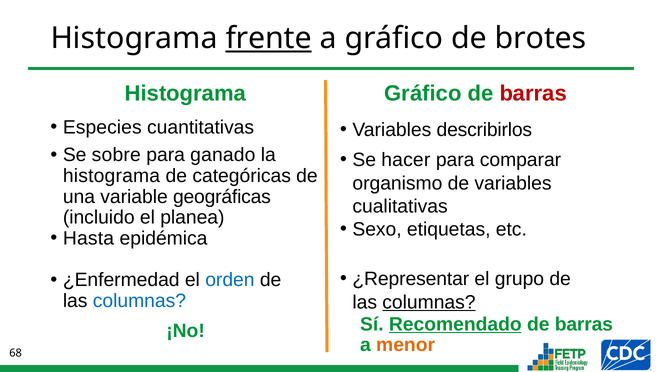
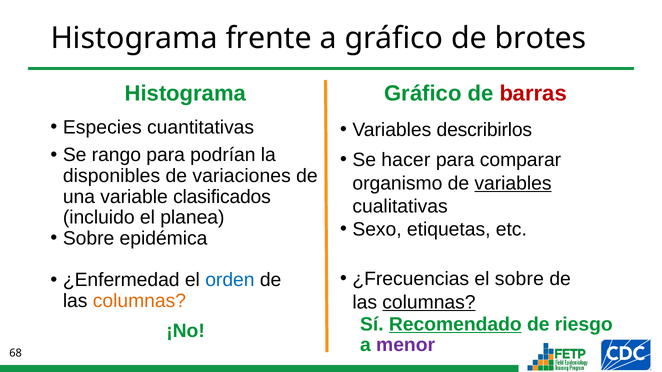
frente underline: present -> none (269, 39)
sobre: sobre -> rango (116, 155)
ganado: ganado -> podrían (223, 155)
histograma: histograma -> disponibles (112, 176)
categóricas: categóricas -> variaciones (242, 176)
variables underline: none -> present (513, 183)
geográficas: geográficas -> clasificados (222, 197)
Hasta: Hasta -> Sobre (89, 239)
¿Representar: ¿Representar -> ¿Frecuencias (411, 279)
el grupo: grupo -> sobre (519, 279)
columnas colour: blue -> orange (139, 301)
barras: barras -> riesgo (584, 324)
menor colour: orange -> purple (406, 345)
